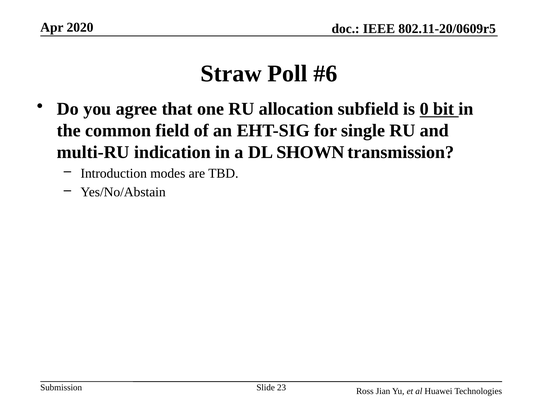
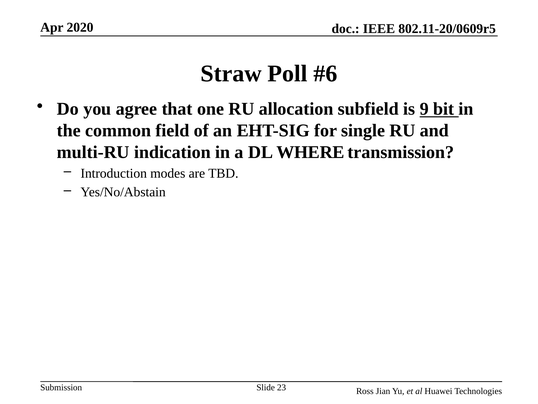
0: 0 -> 9 (424, 109)
SHOWN: SHOWN -> WHERE (310, 152)
